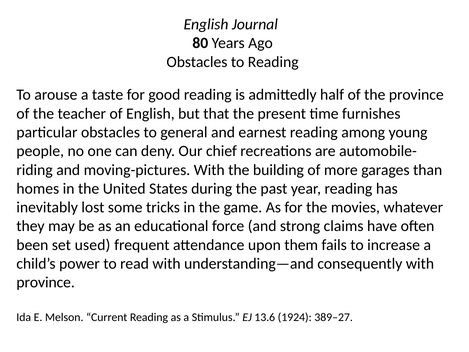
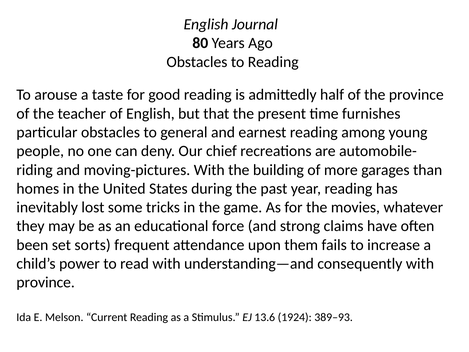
used: used -> sorts (93, 245)
389–27: 389–27 -> 389–93 (334, 317)
